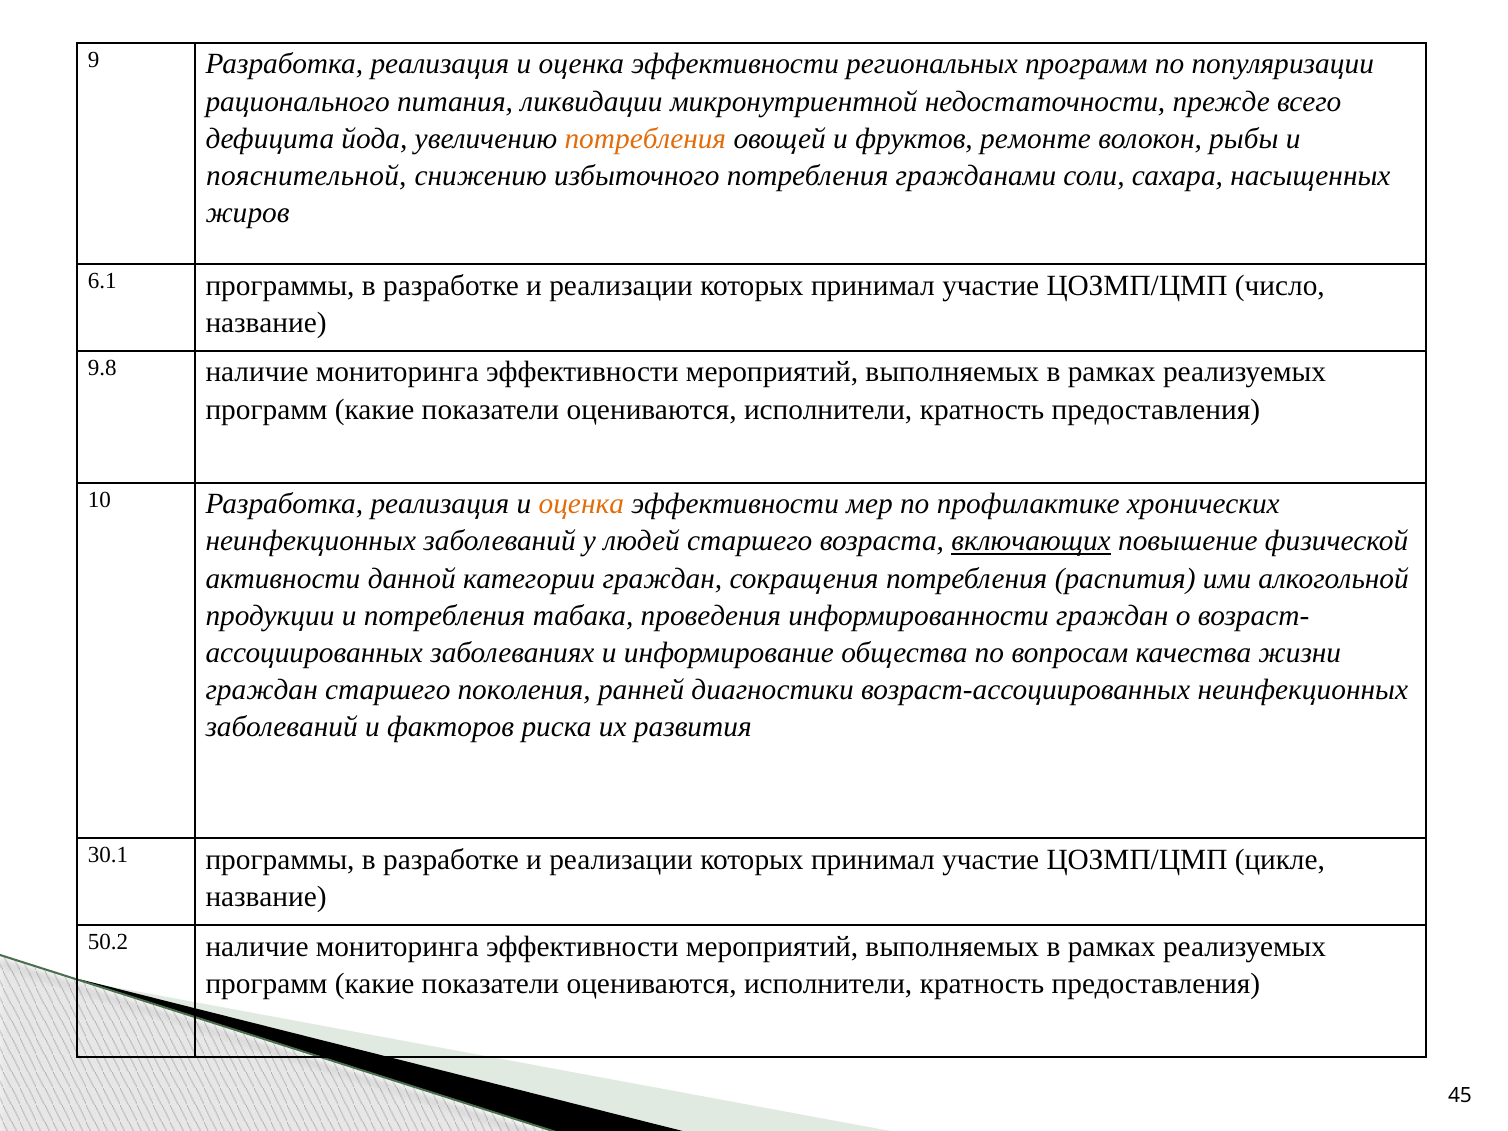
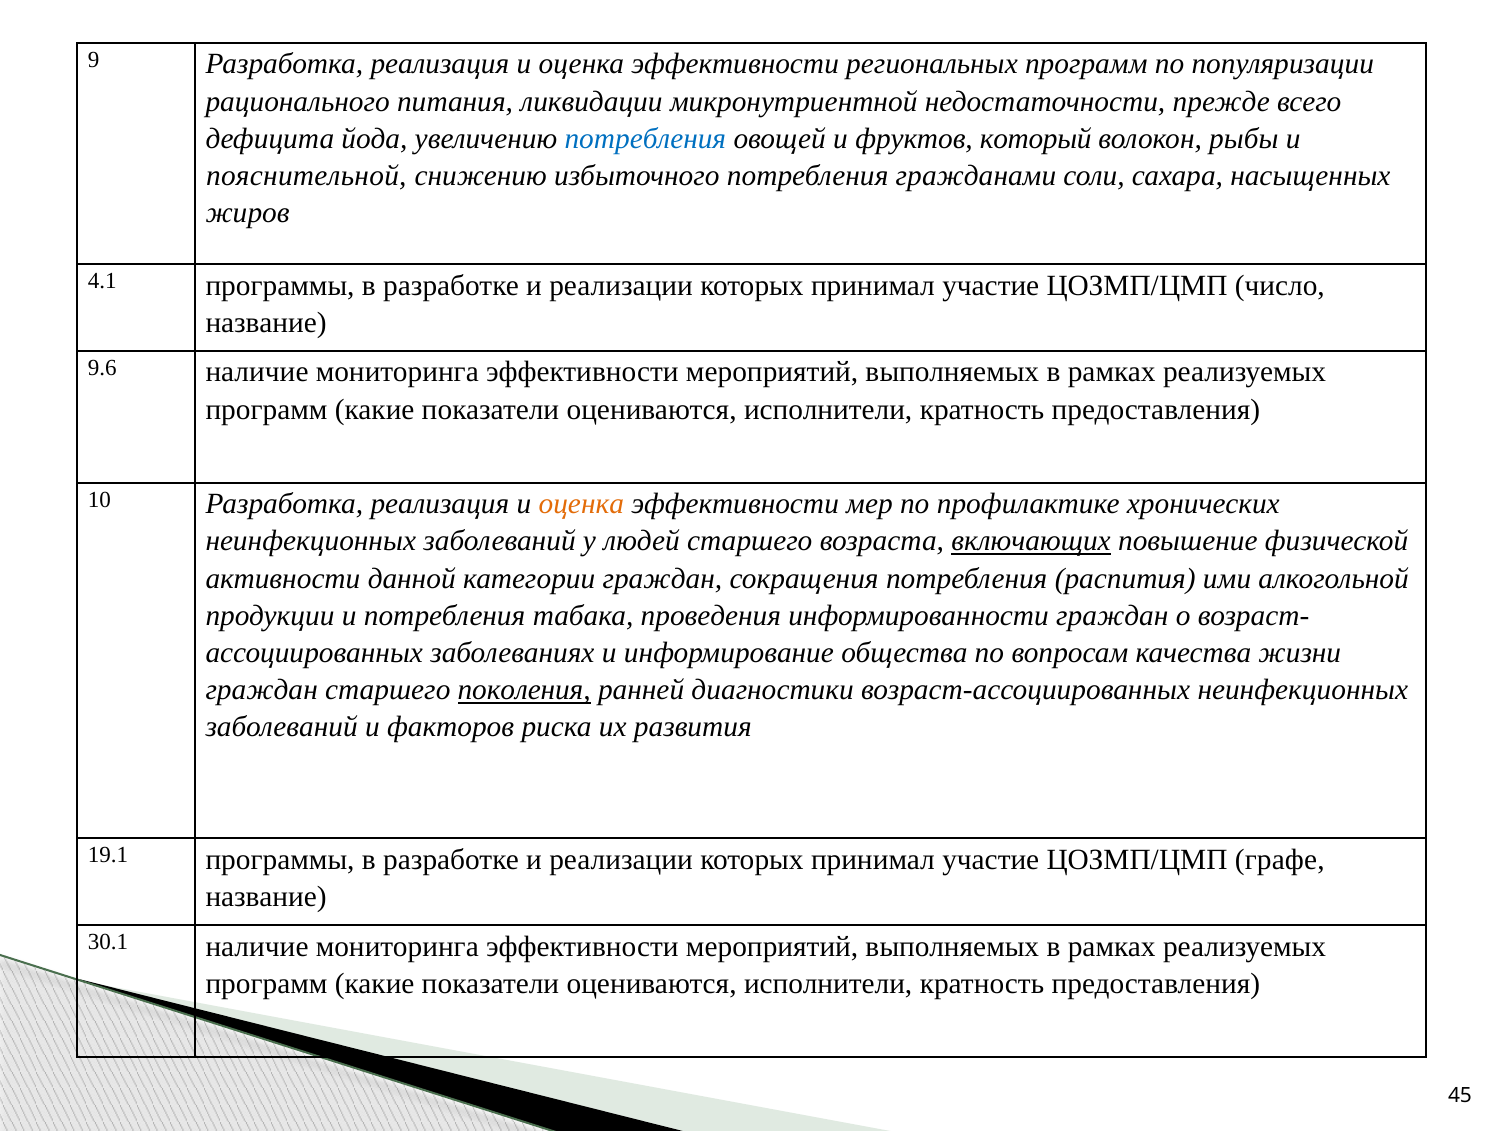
потребления colour: orange -> blue (645, 139)
ремонте: ремонте -> который (1036, 139)
6.1: 6.1 -> 4.1 (102, 281)
9.8: 9.8 -> 9.6 (102, 368)
поколения underline: none -> present (524, 690)
30.1: 30.1 -> 19.1 (108, 855)
цикле: цикле -> графе (1280, 860)
50.2: 50.2 -> 30.1 (108, 942)
